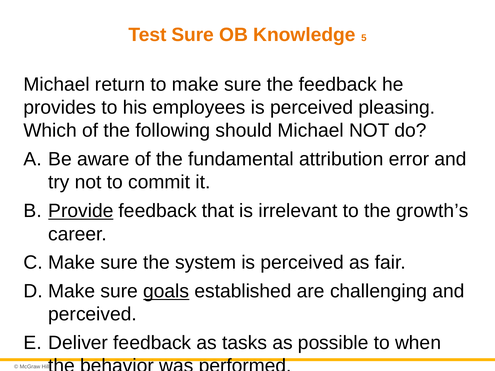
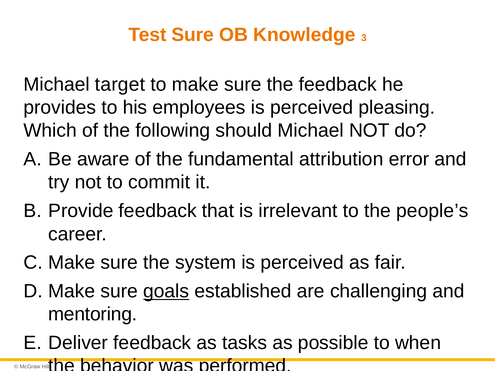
5: 5 -> 3 (364, 38)
return: return -> target (120, 84)
Provide underline: present -> none (81, 211)
growth’s: growth’s -> people’s (432, 211)
perceived: perceived -> mentoring (93, 314)
